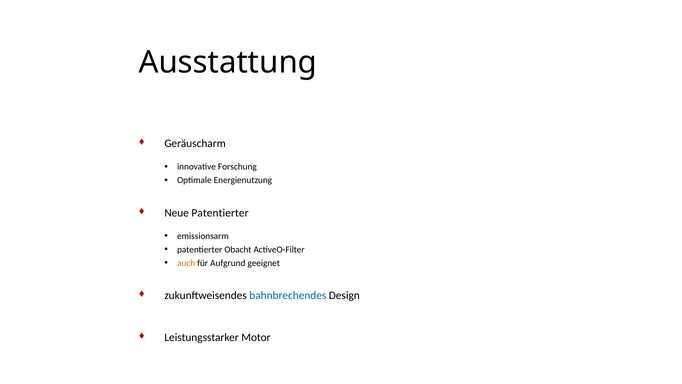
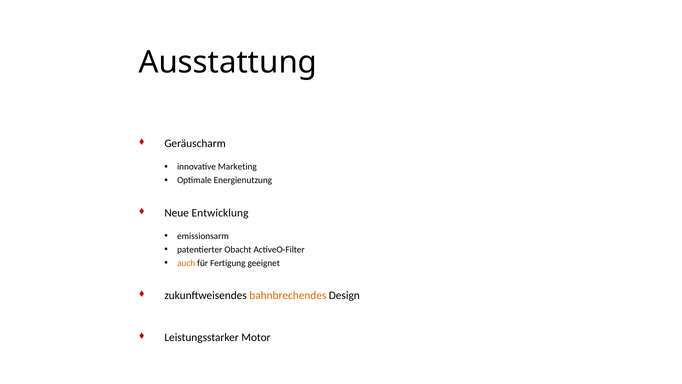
Forschung: Forschung -> Marketing (237, 167)
Neue Patentierter: Patentierter -> Entwicklung (220, 213)
Aufgrund: Aufgrund -> Fertigung (228, 263)
bahnbrechendes colour: blue -> orange (288, 295)
